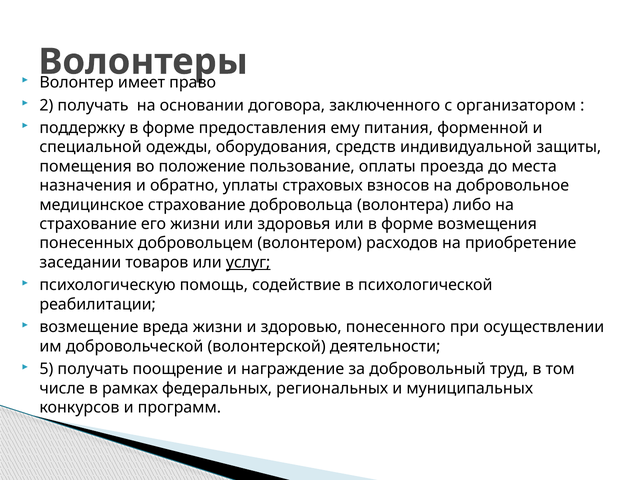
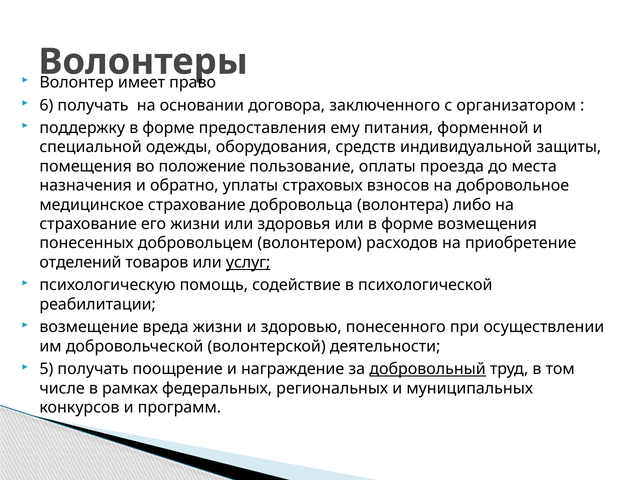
2: 2 -> 6 (46, 105)
заседании: заседании -> отделений (80, 262)
добровольный underline: none -> present (428, 369)
